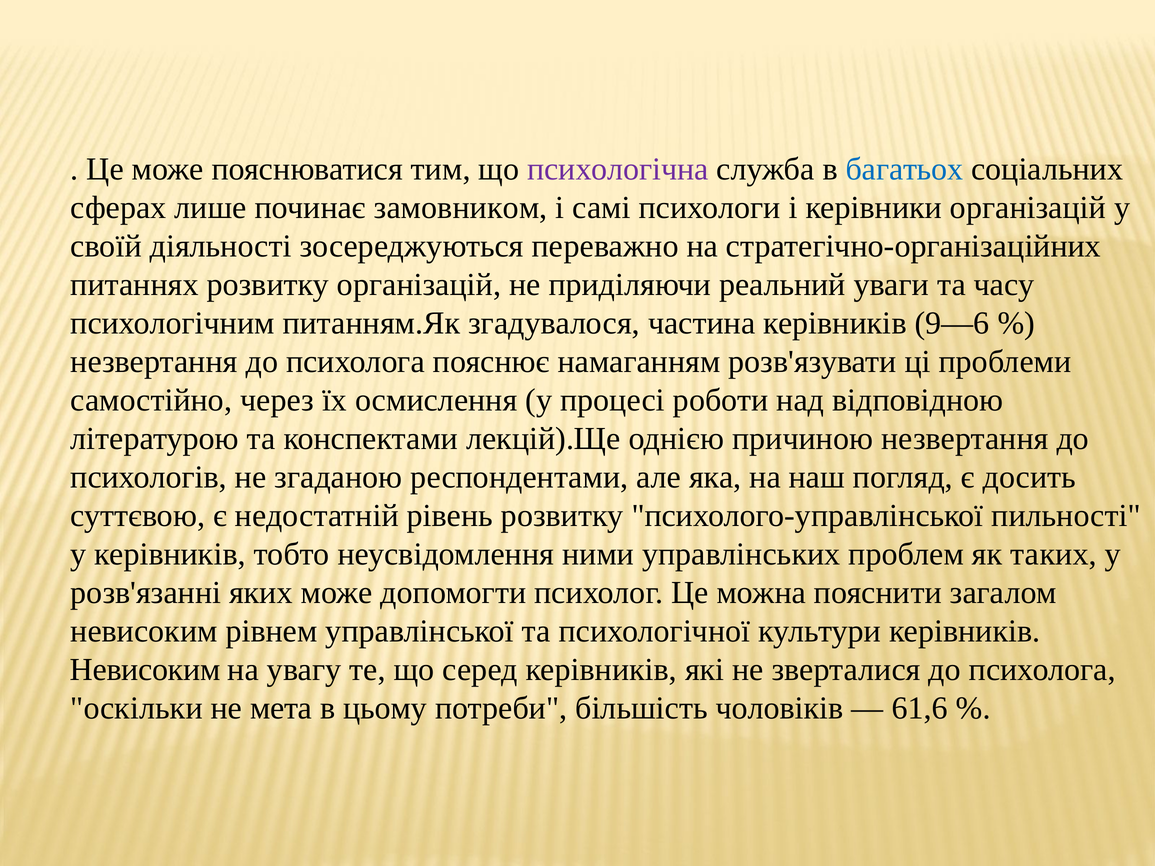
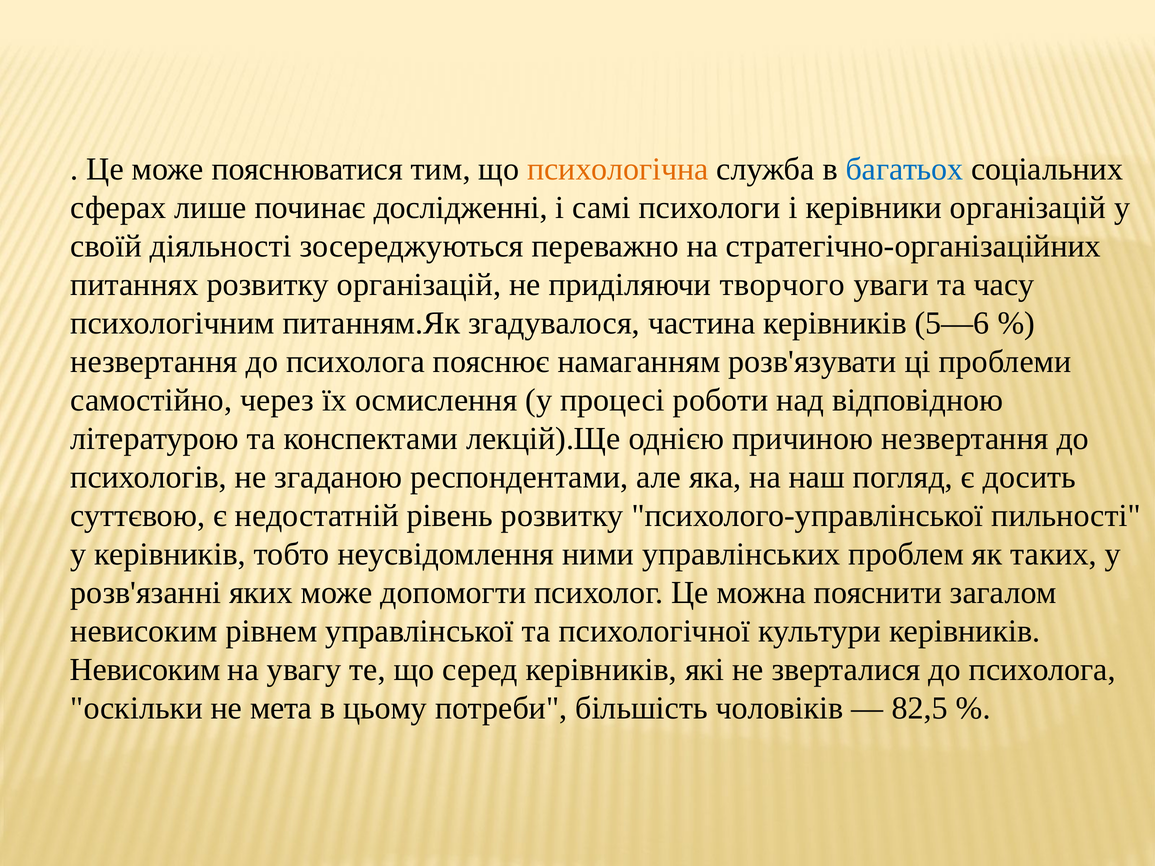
психологічна colour: purple -> orange (618, 169)
замовником: замовником -> дослідженні (461, 208)
реальний: реальний -> творчого (782, 285)
9—6: 9—6 -> 5—6 (952, 323)
61,6: 61,6 -> 82,5 (920, 708)
